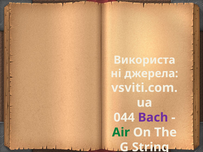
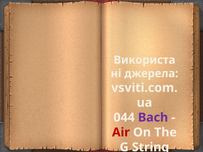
Air colour: green -> red (121, 133)
